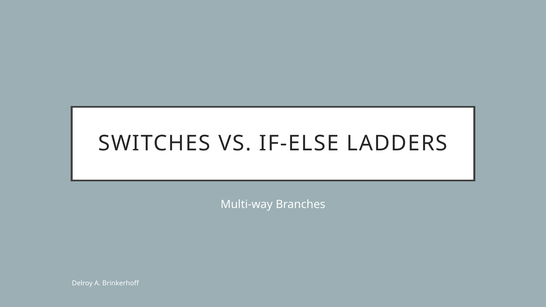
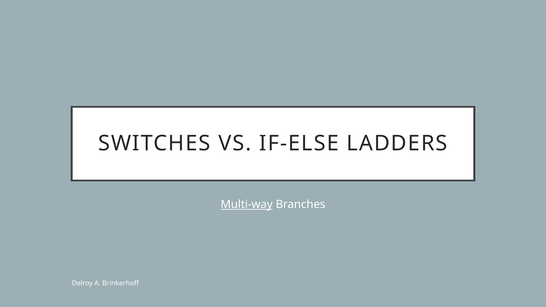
Multi-way underline: none -> present (247, 205)
